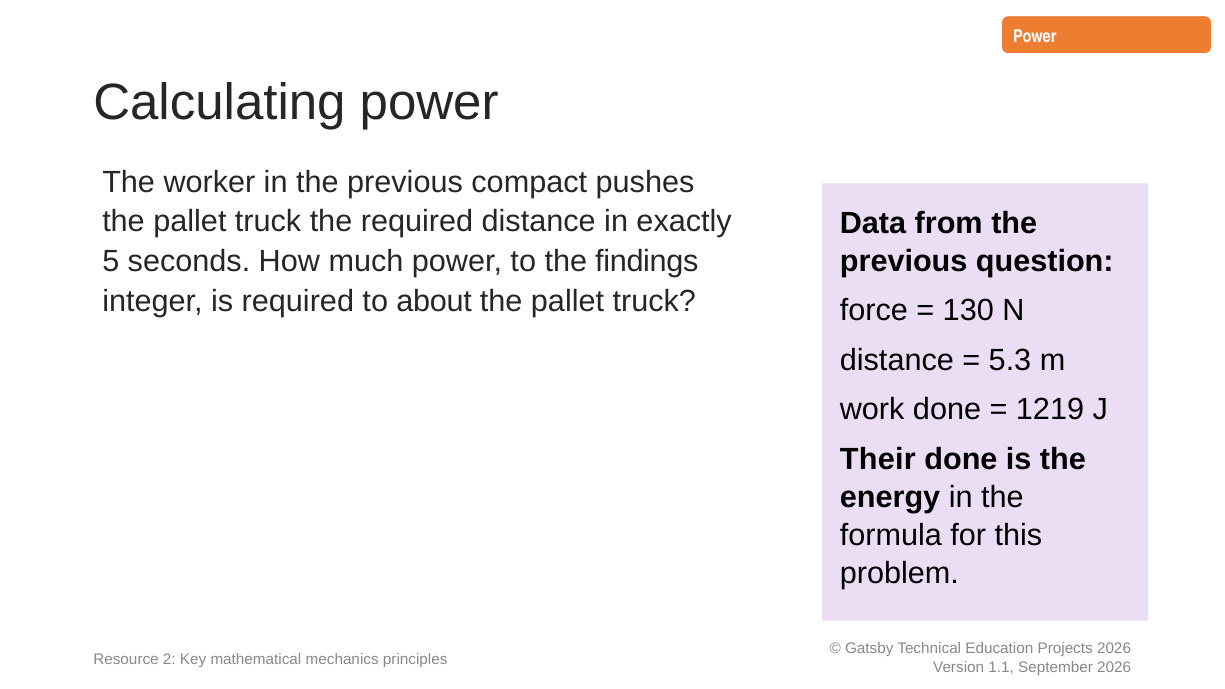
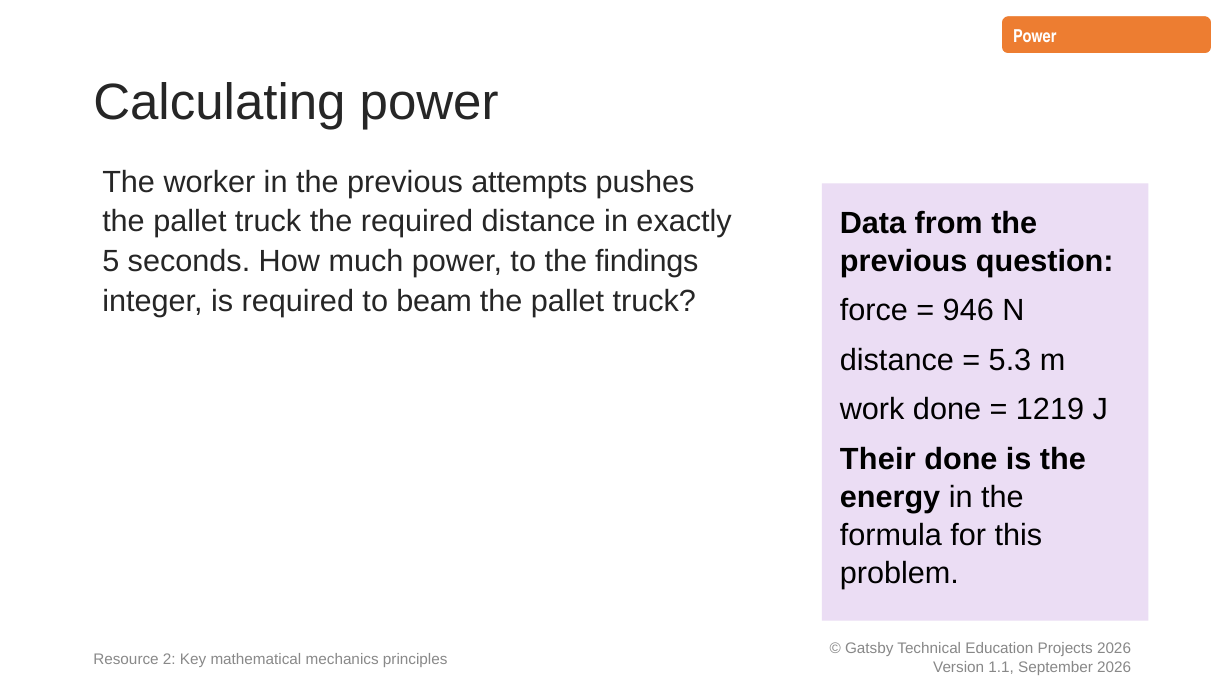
compact: compact -> attempts (529, 182)
about: about -> beam (434, 301)
130: 130 -> 946 (968, 311)
